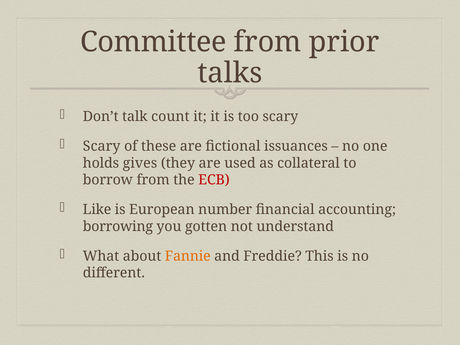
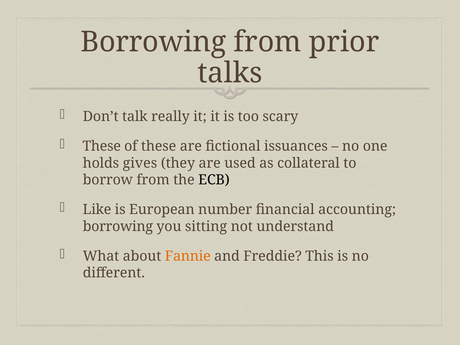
Committee: Committee -> Borrowing (153, 42)
count: count -> really (170, 117)
Scary: Scary -> These (102, 146)
ECB colour: red -> black (214, 180)
gotten: gotten -> sitting (206, 226)
